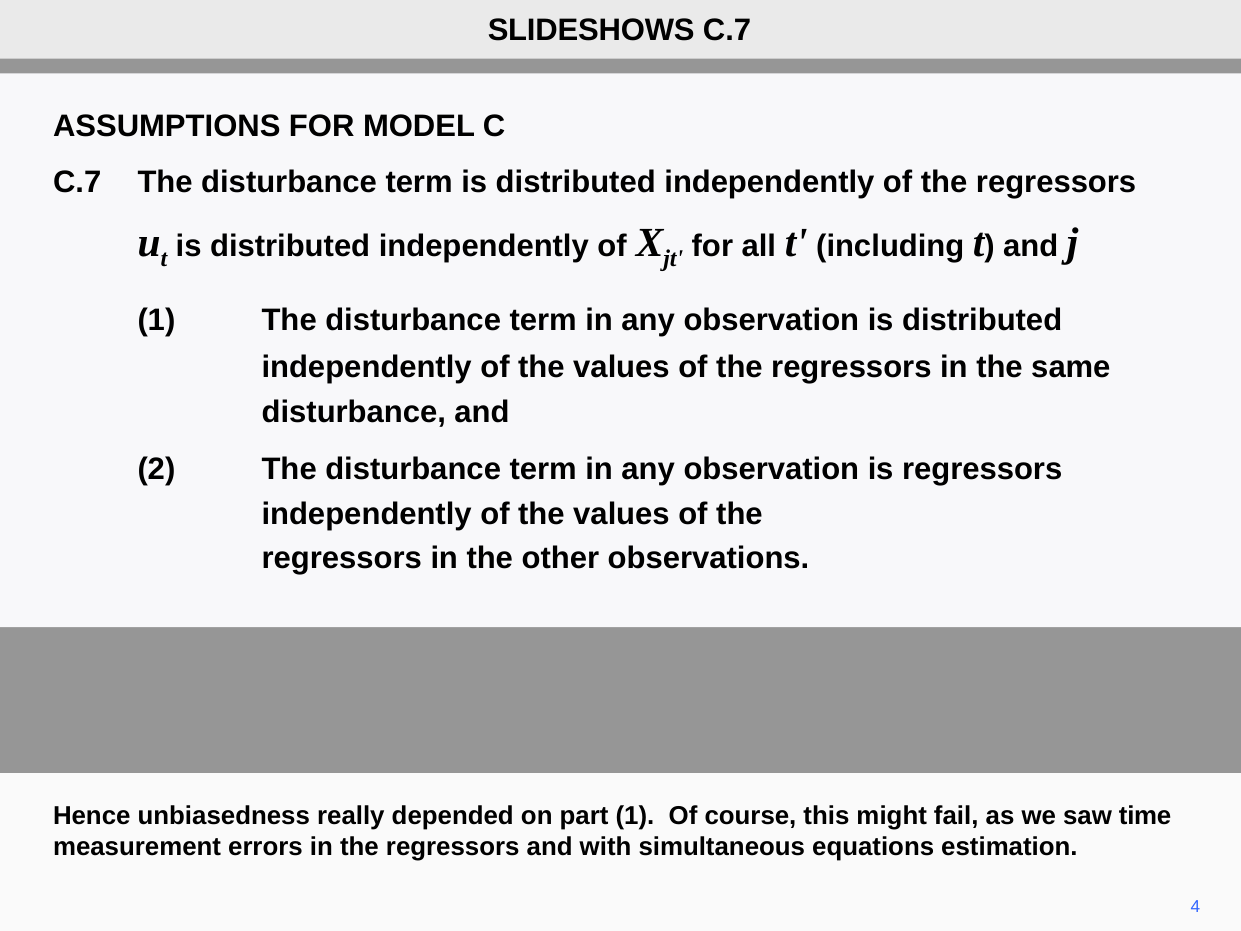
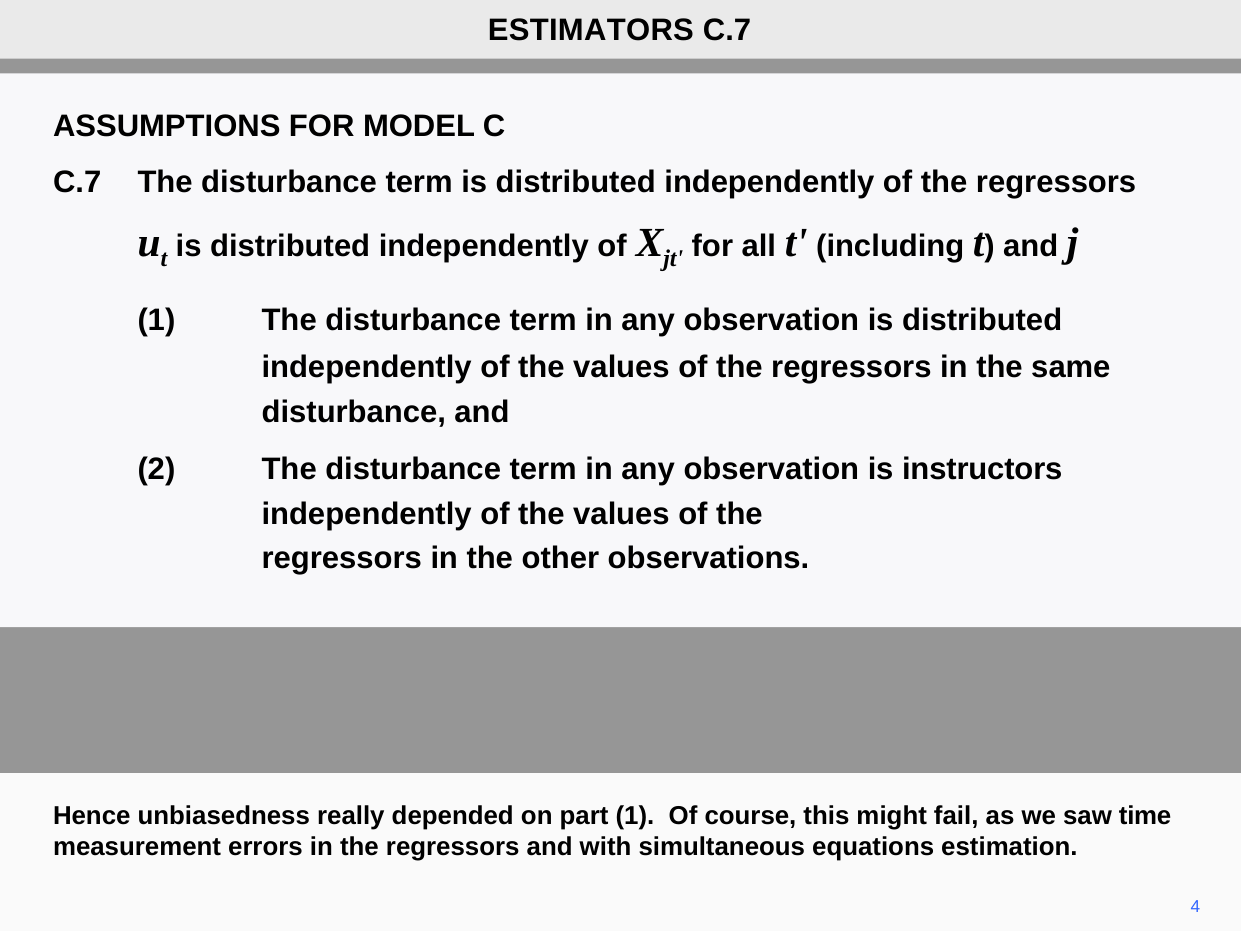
SLIDESHOWS: SLIDESHOWS -> ESTIMATORS (591, 30)
is regressors: regressors -> instructors (982, 469)
